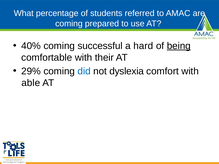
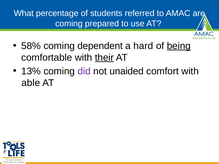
40%: 40% -> 58% (31, 46)
successful: successful -> dependent (100, 46)
their underline: none -> present (104, 58)
29%: 29% -> 13% (31, 71)
did colour: blue -> purple (84, 71)
dyslexia: dyslexia -> unaided (127, 71)
